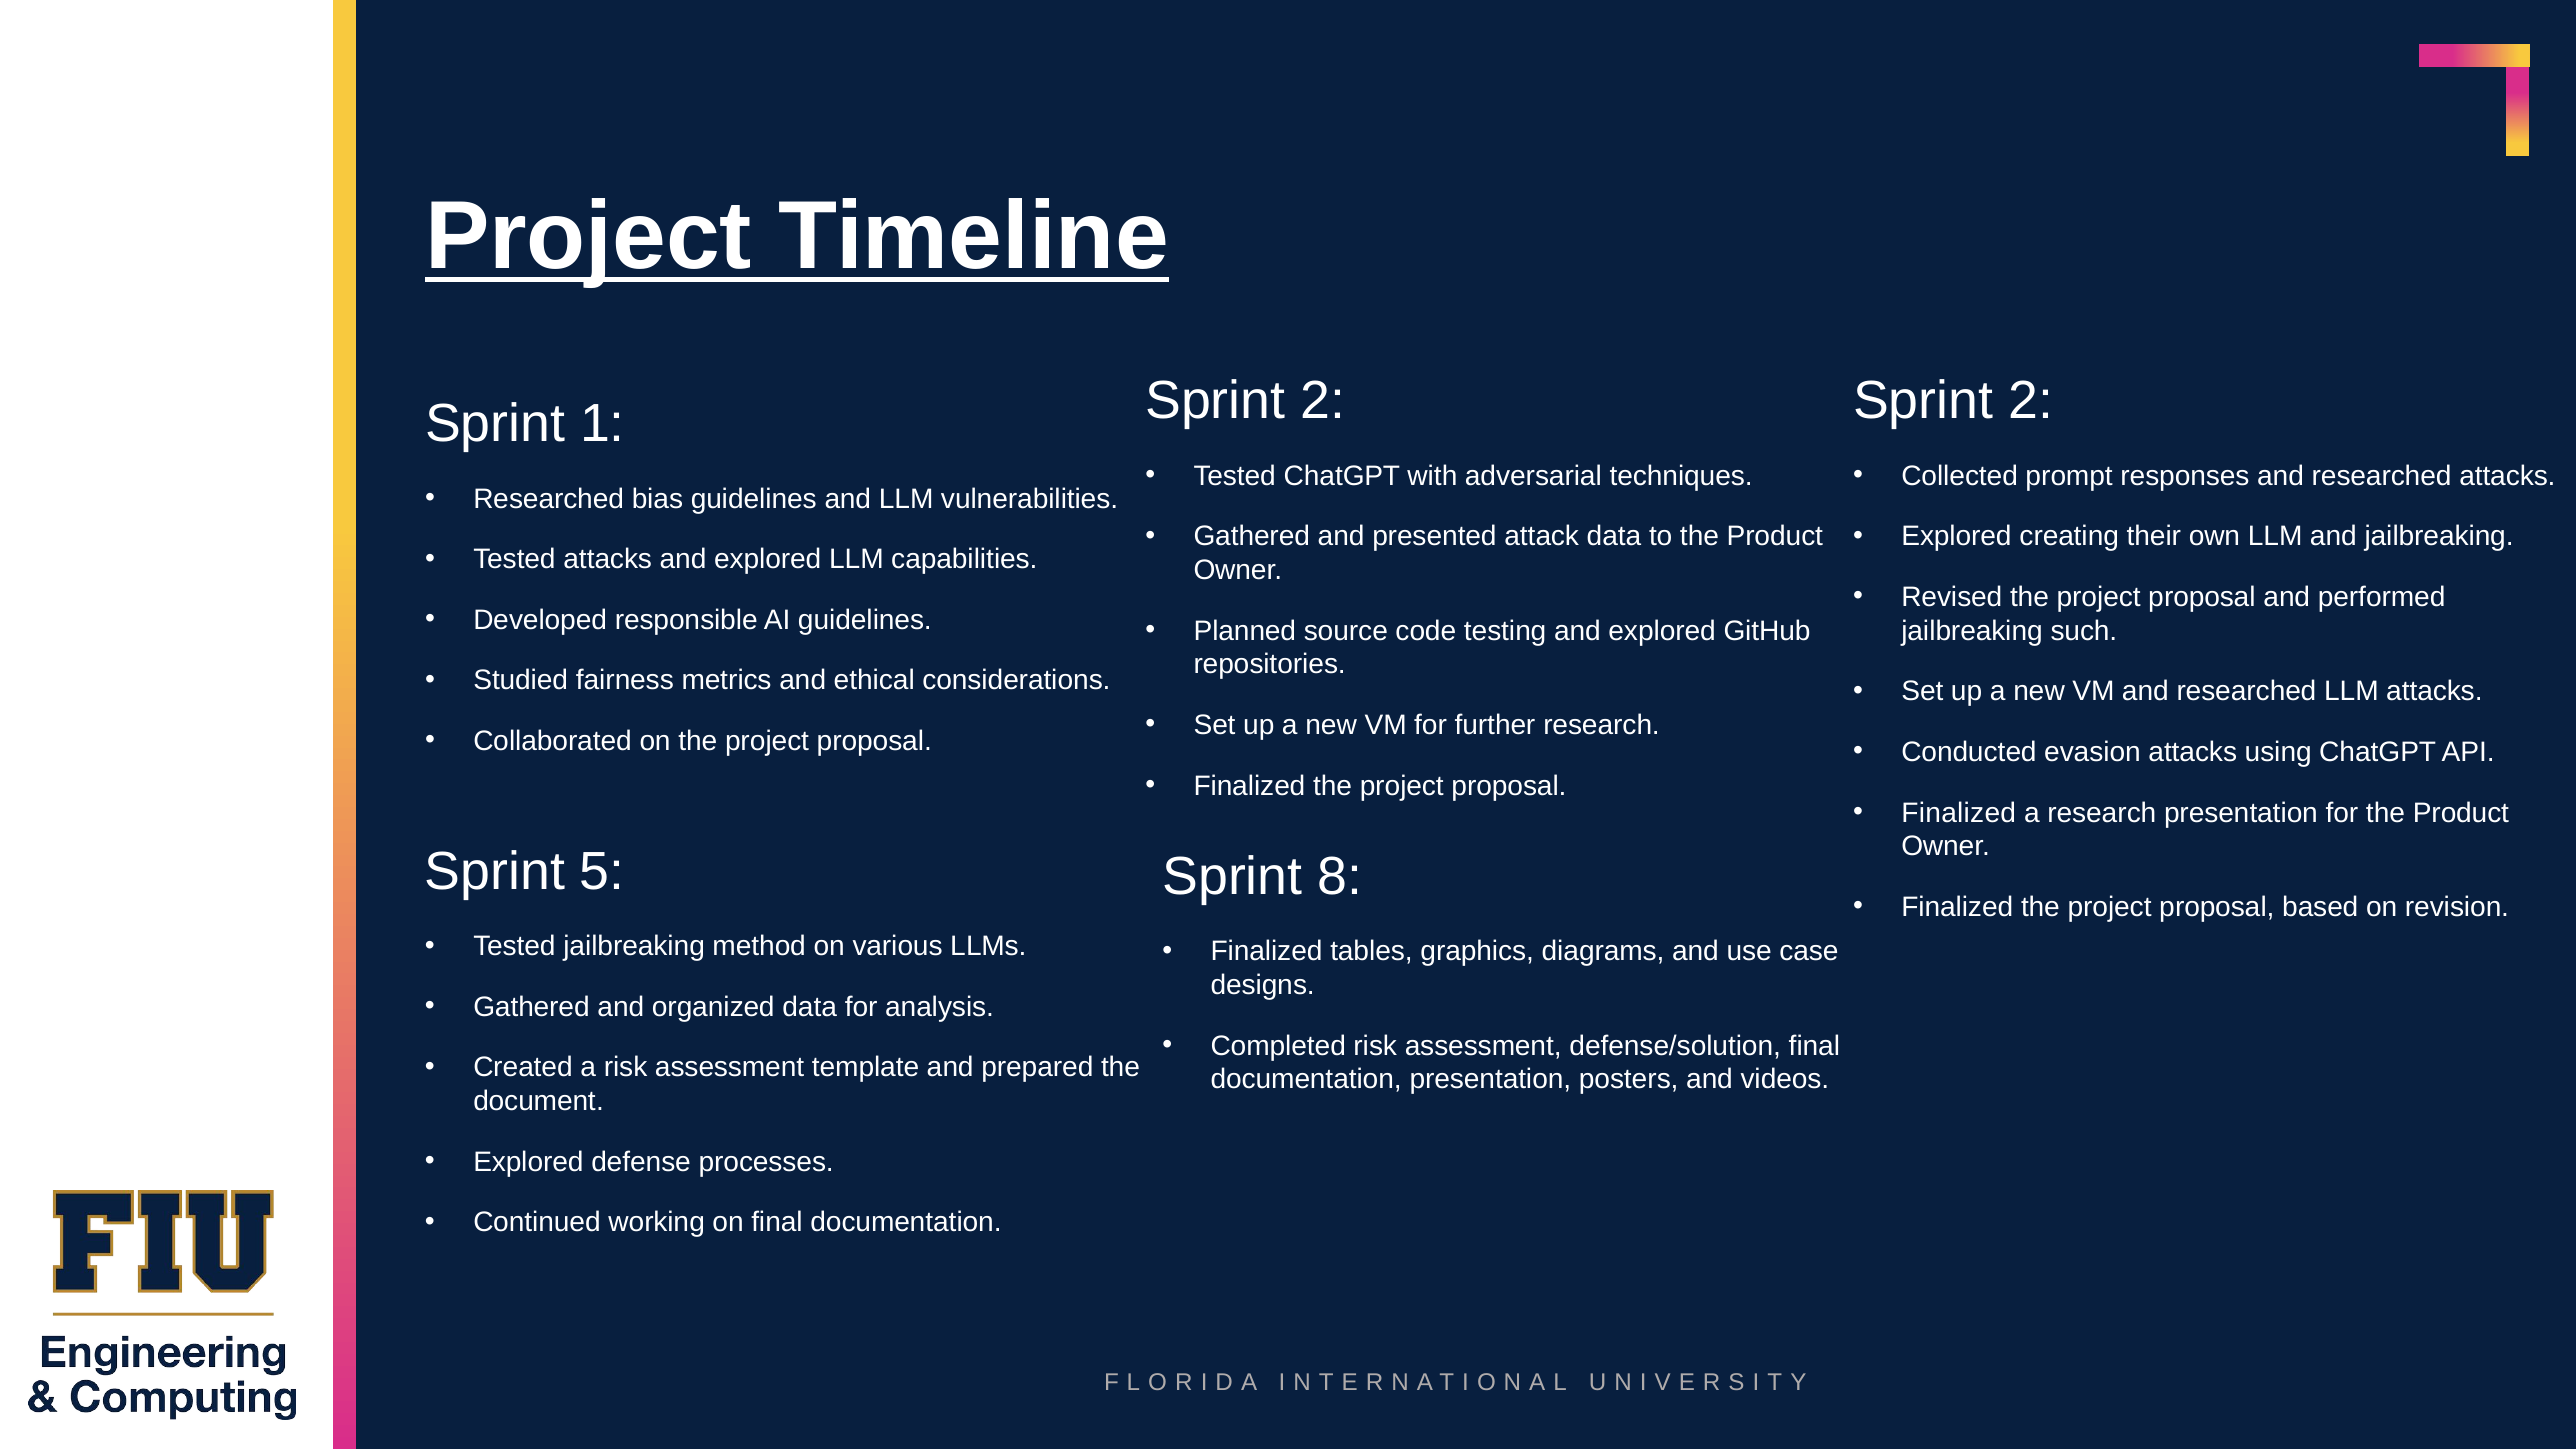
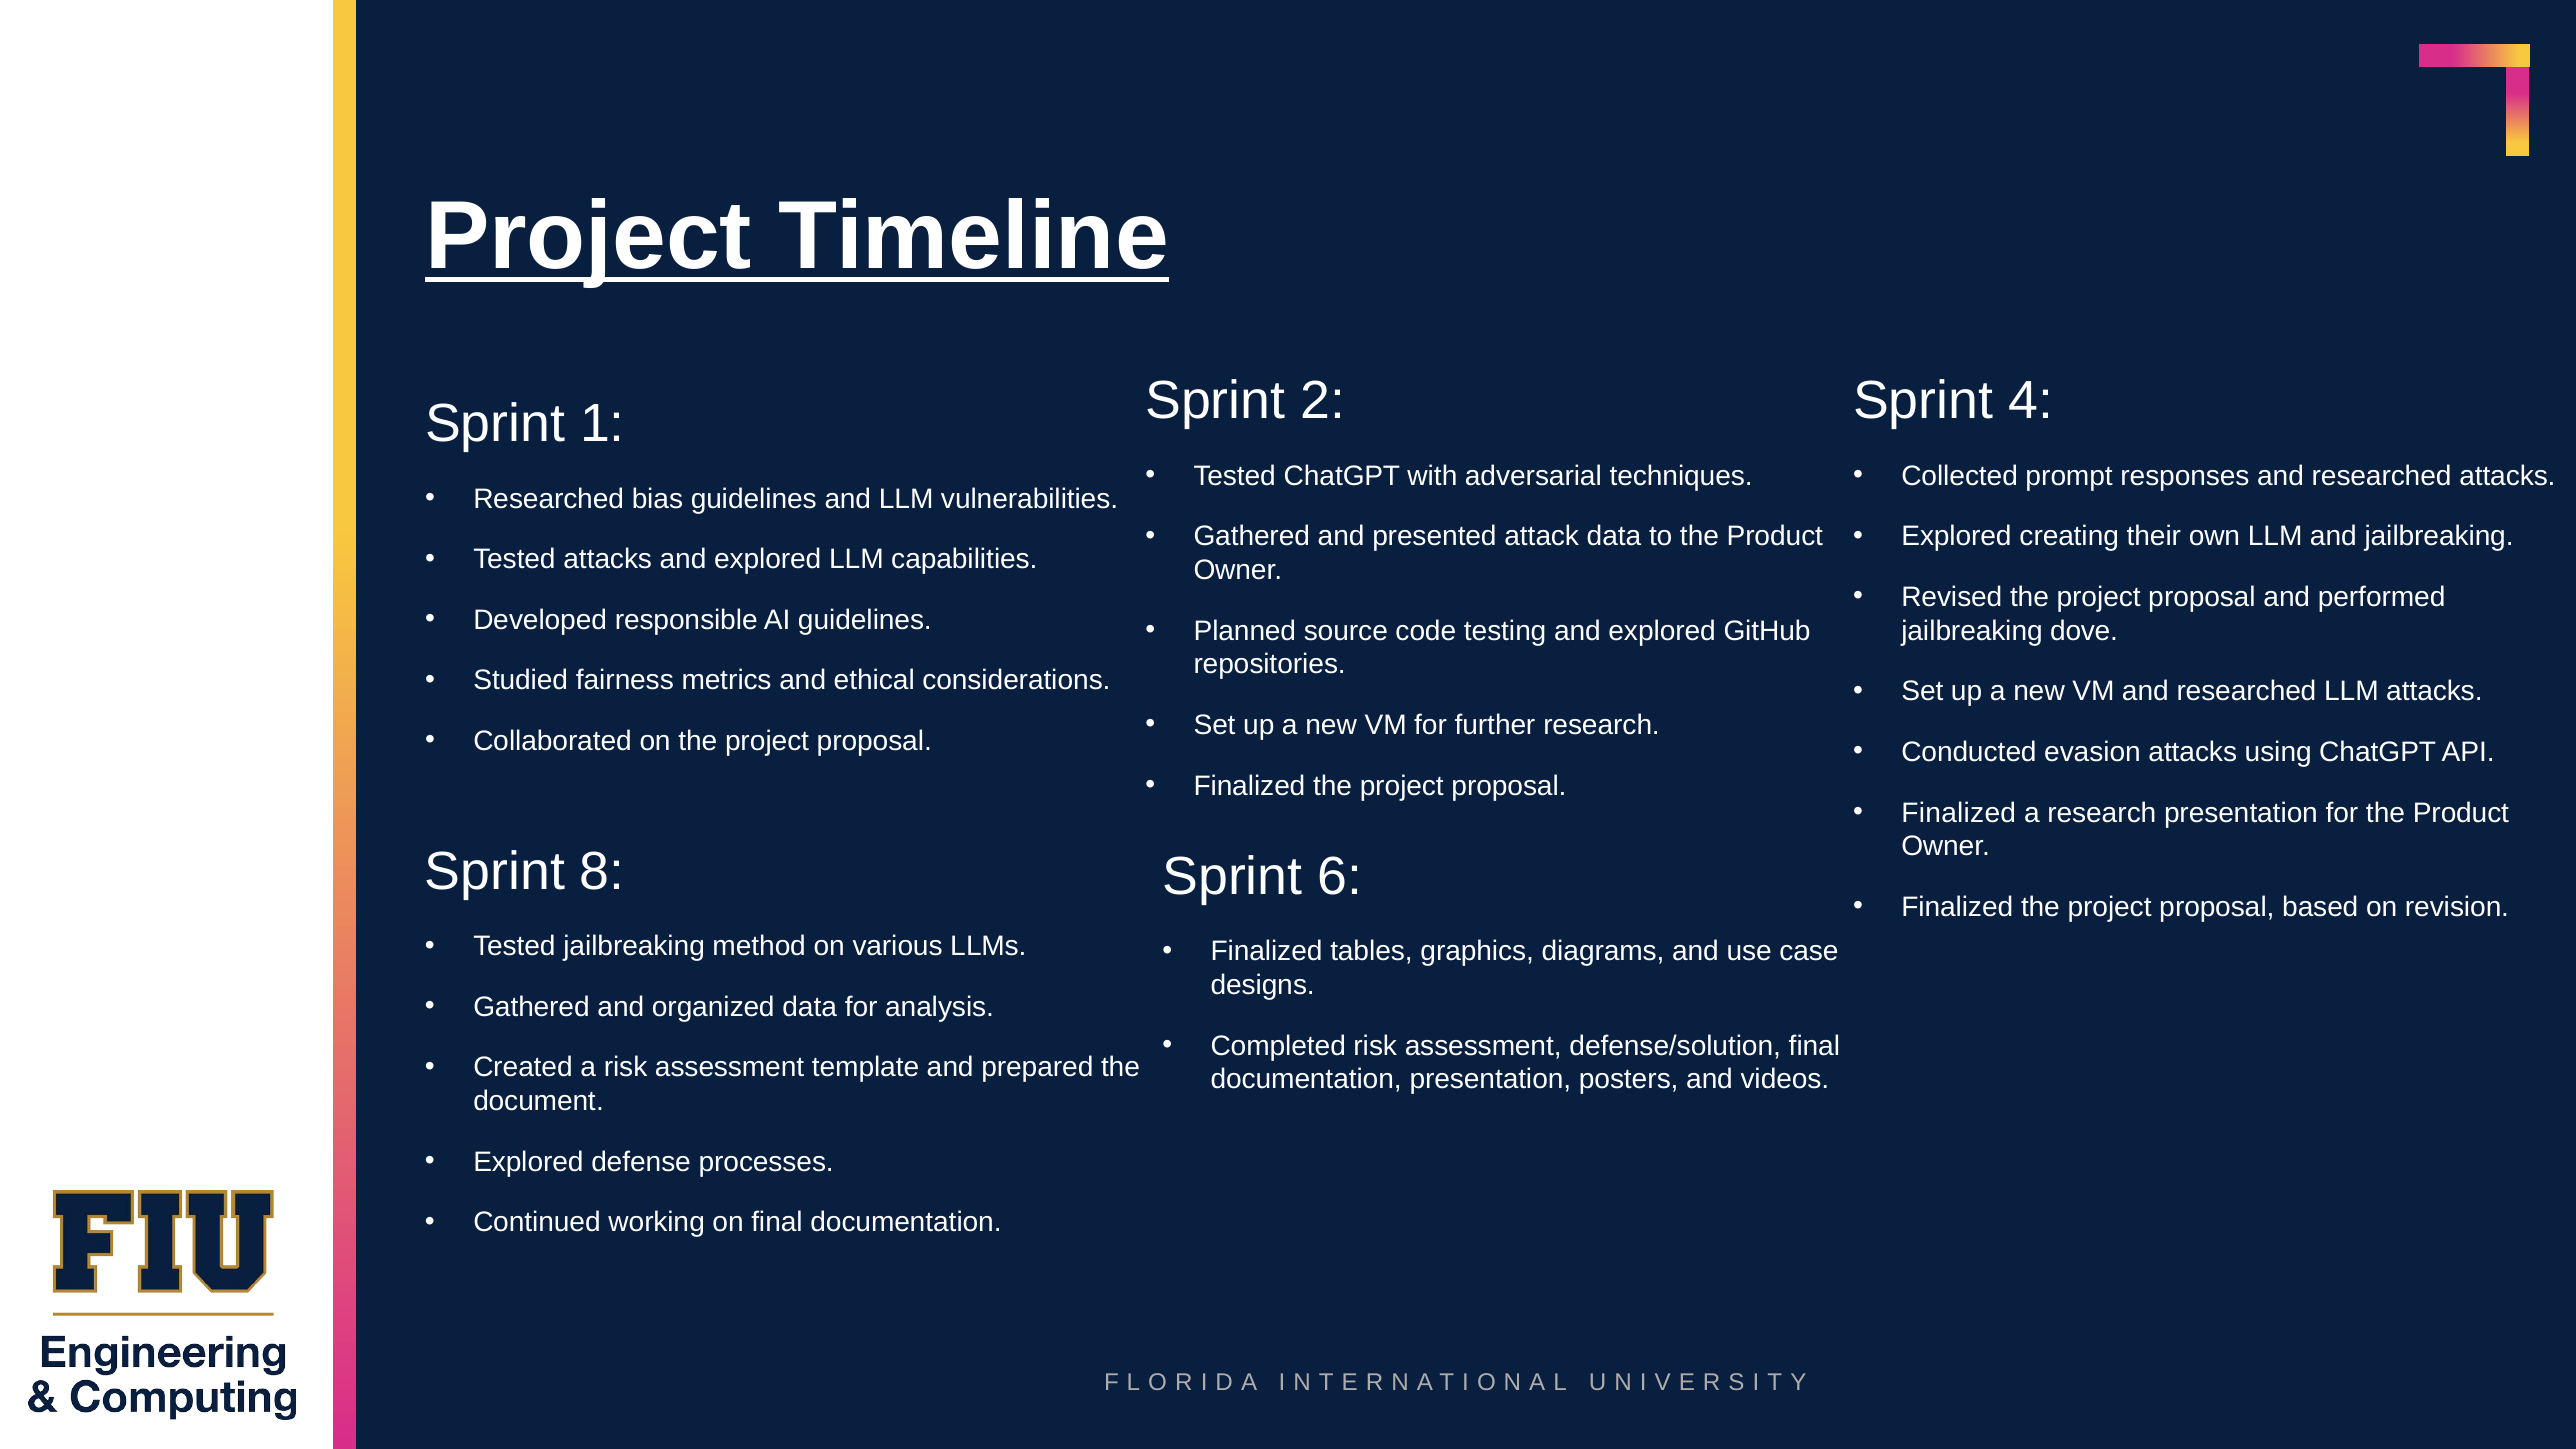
2: 2 -> 4 (2031, 401)
such: such -> dove (2084, 631)
5: 5 -> 8 (602, 871)
8: 8 -> 6 (1340, 876)
